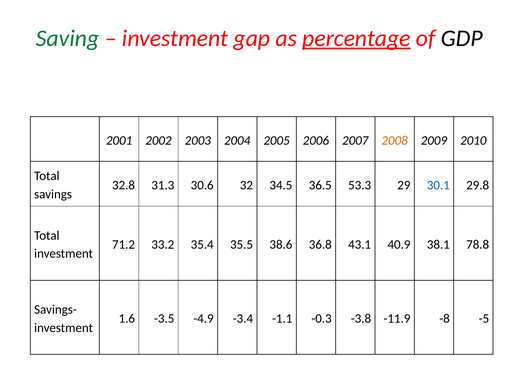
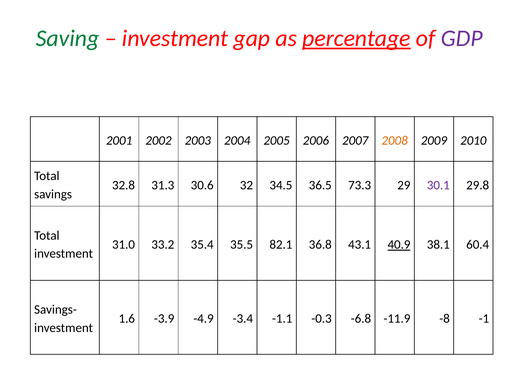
GDP colour: black -> purple (462, 38)
53.3: 53.3 -> 73.3 (360, 185)
30.1 colour: blue -> purple (438, 185)
71.2: 71.2 -> 31.0 (123, 245)
38.6: 38.6 -> 82.1 (281, 245)
40.9 underline: none -> present (399, 245)
78.8: 78.8 -> 60.4 (478, 245)
-3.5: -3.5 -> -3.9 (164, 319)
-3.8: -3.8 -> -6.8 (361, 319)
-5: -5 -> -1 (484, 319)
